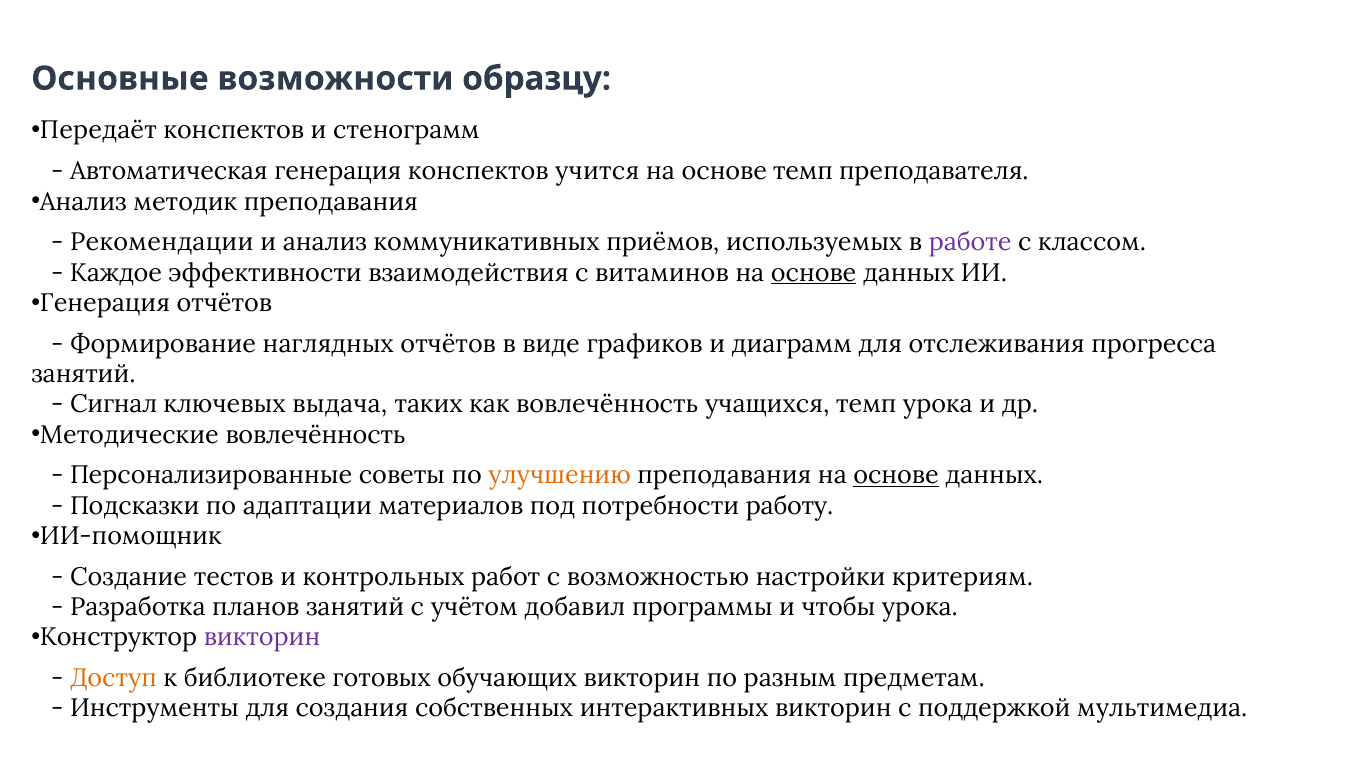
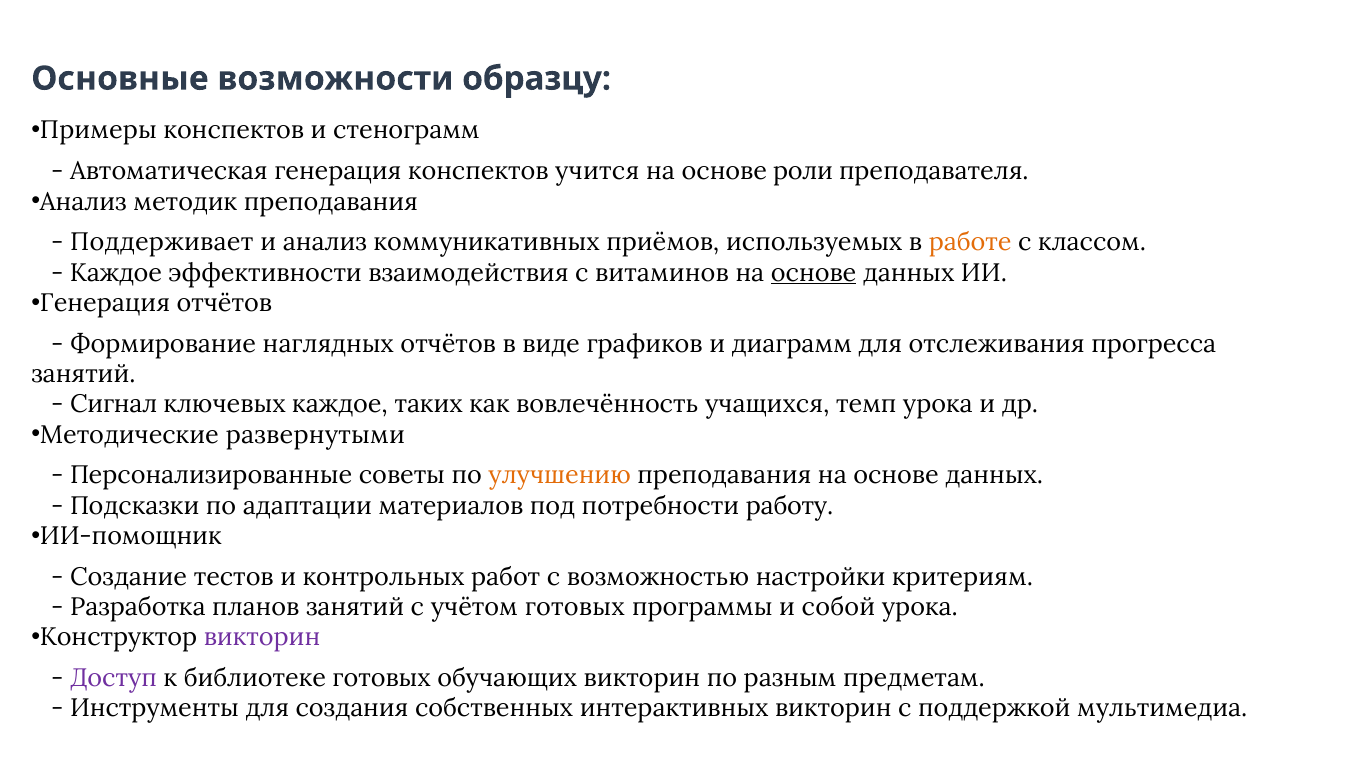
Передаёт: Передаёт -> Примеры (98, 131)
основе темп: темп -> роли (803, 172)
Рекомендации: Рекомендации -> Поддерживает (162, 243)
работе colour: purple -> orange (970, 243)
ключевых выдача: выдача -> каждое (340, 405)
Методические вовлечённость: вовлечённость -> развернутыми (315, 435)
основе underline: present -> none (896, 476)
учётом добавил: добавил -> готовых (575, 608)
чтобы: чтобы -> собой (838, 608)
Доступ colour: orange -> purple (114, 679)
